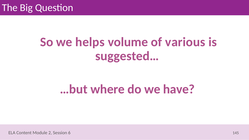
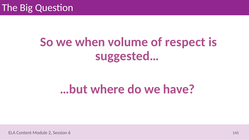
helps: helps -> when (90, 42)
various: various -> respect (185, 42)
